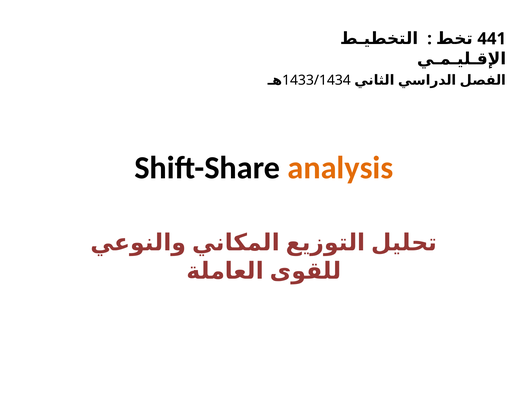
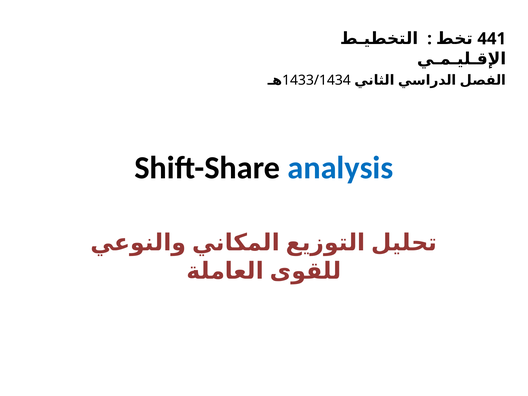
analysis colour: orange -> blue (340, 168)
